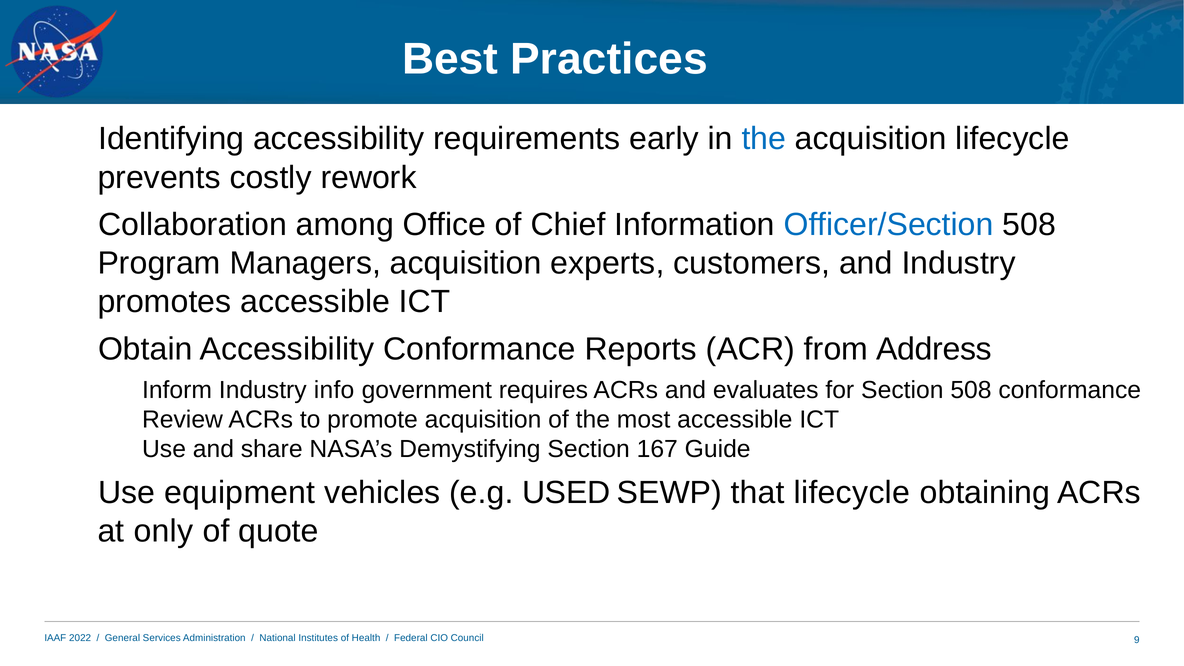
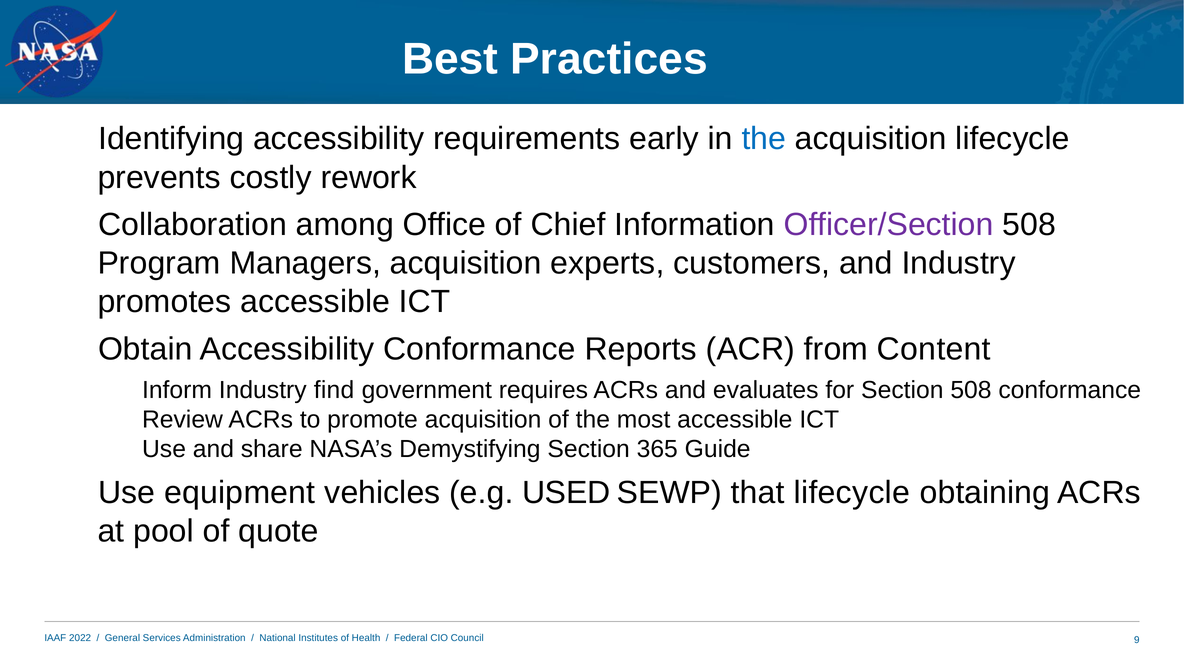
Officer/Section colour: blue -> purple (889, 225)
Address: Address -> Content (934, 349)
info: info -> find (334, 390)
167: 167 -> 365 (657, 449)
only: only -> pool (164, 531)
